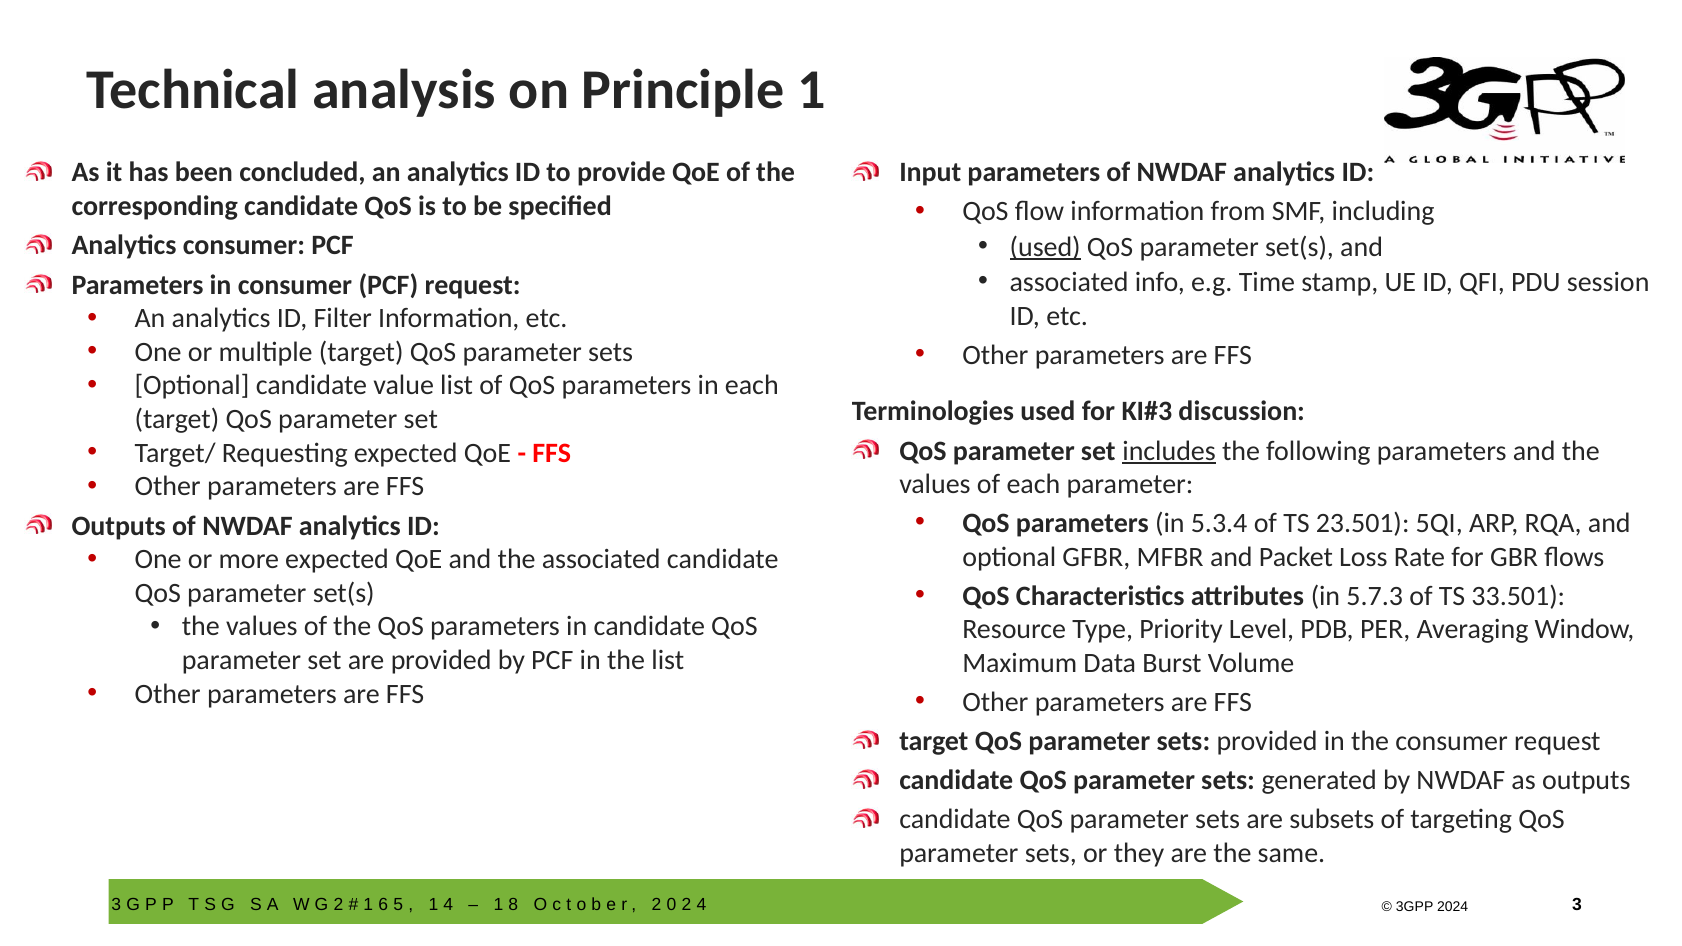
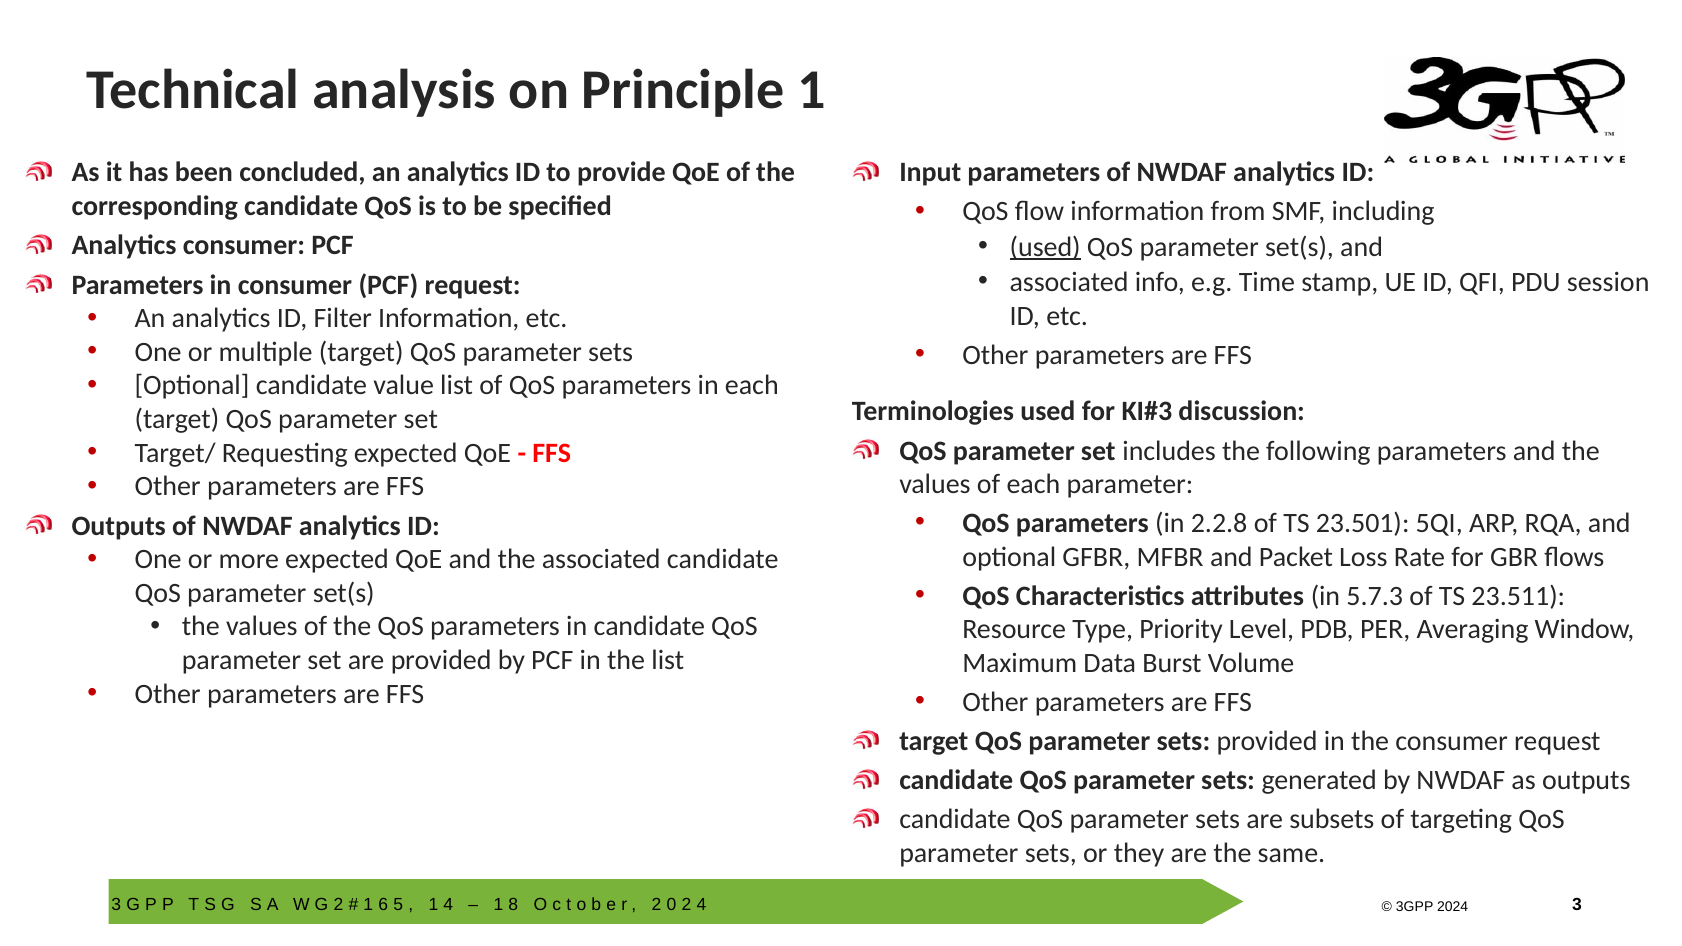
includes underline: present -> none (1169, 451)
5.3.4: 5.3.4 -> 2.2.8 (1219, 523)
33.501: 33.501 -> 23.511 (1518, 596)
